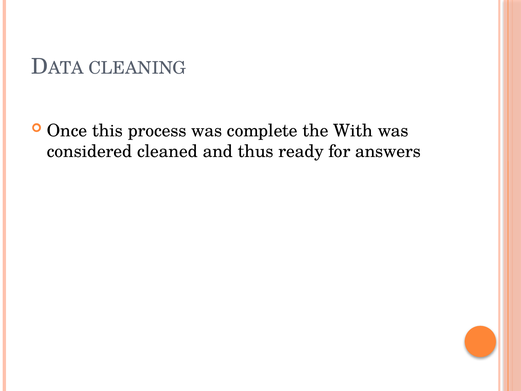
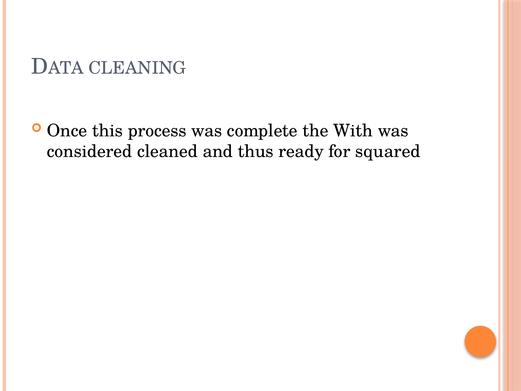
answers: answers -> squared (388, 151)
